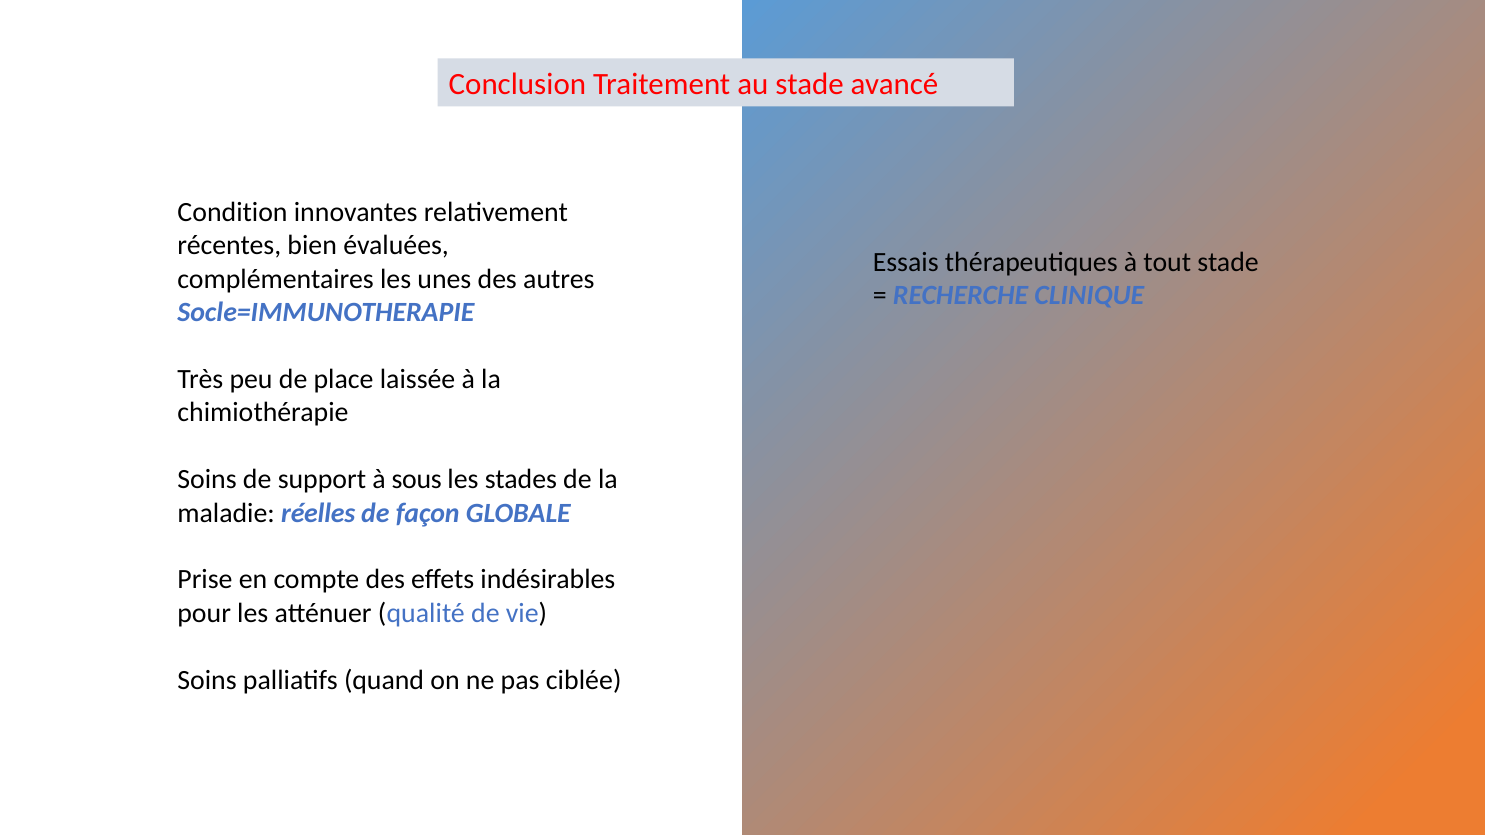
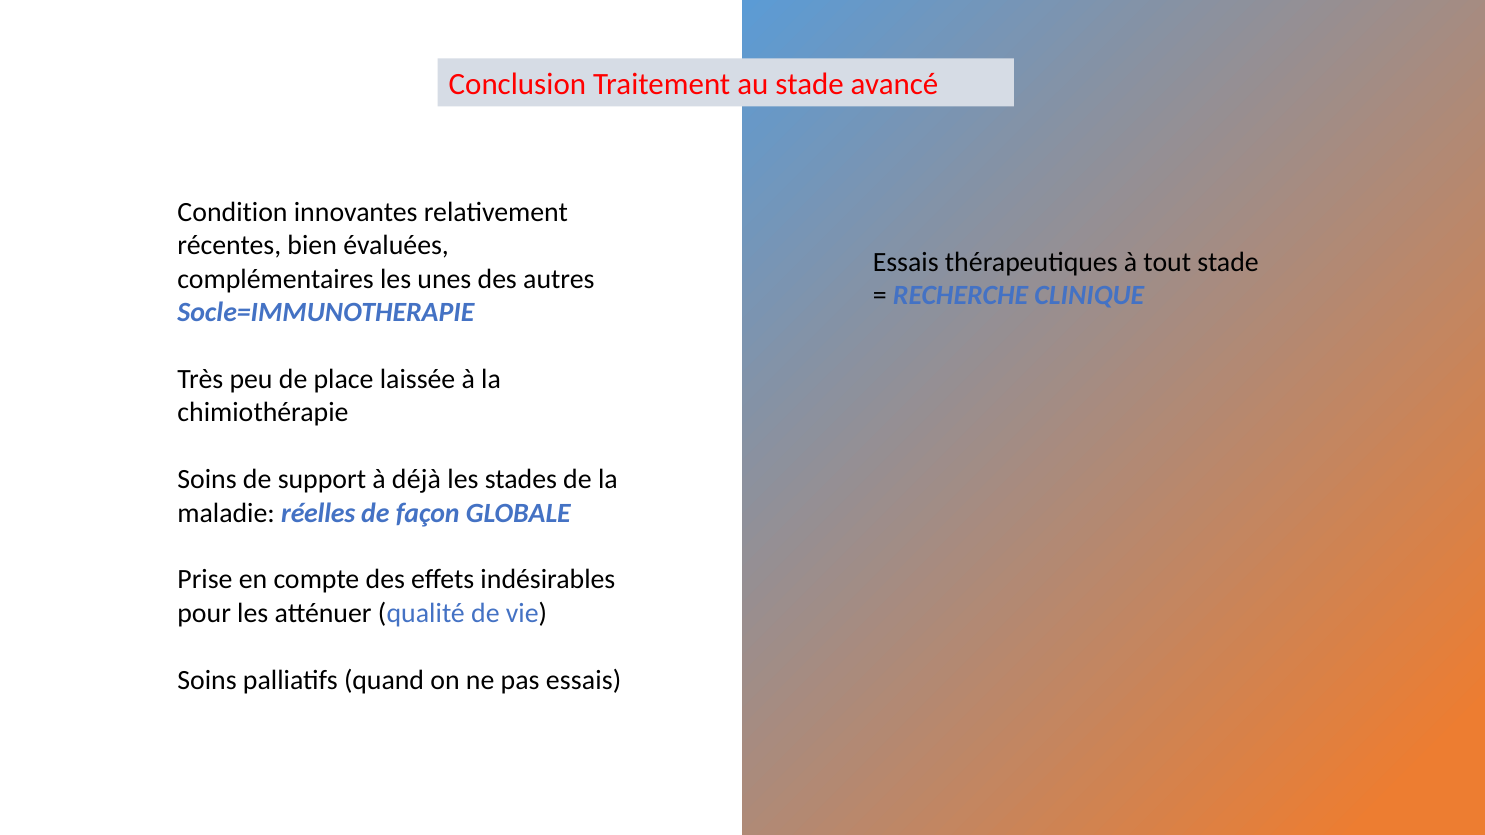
sous: sous -> déjà (416, 480)
pas ciblée: ciblée -> essais (584, 680)
